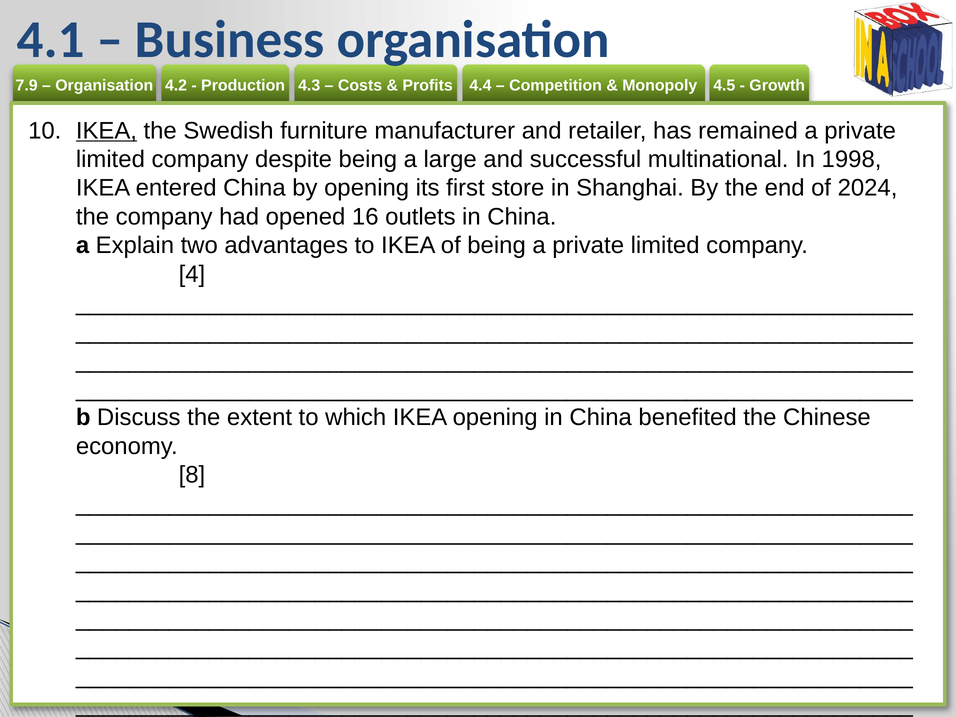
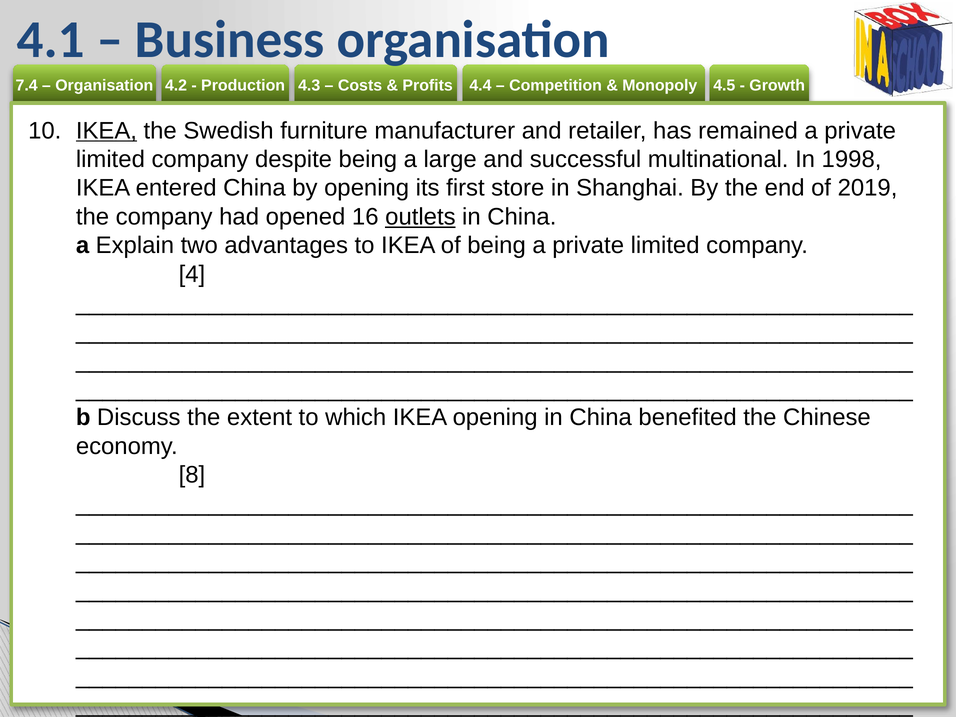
7.9: 7.9 -> 7.4 (27, 86)
2024: 2024 -> 2019 (868, 188)
outlets underline: none -> present (420, 217)
